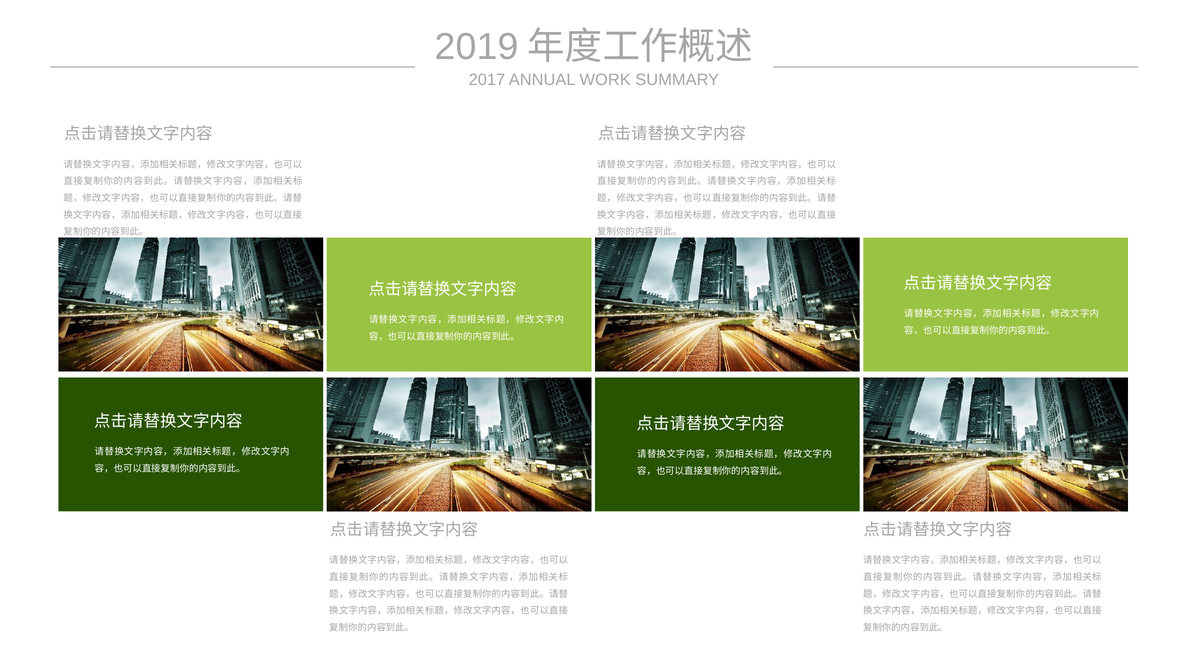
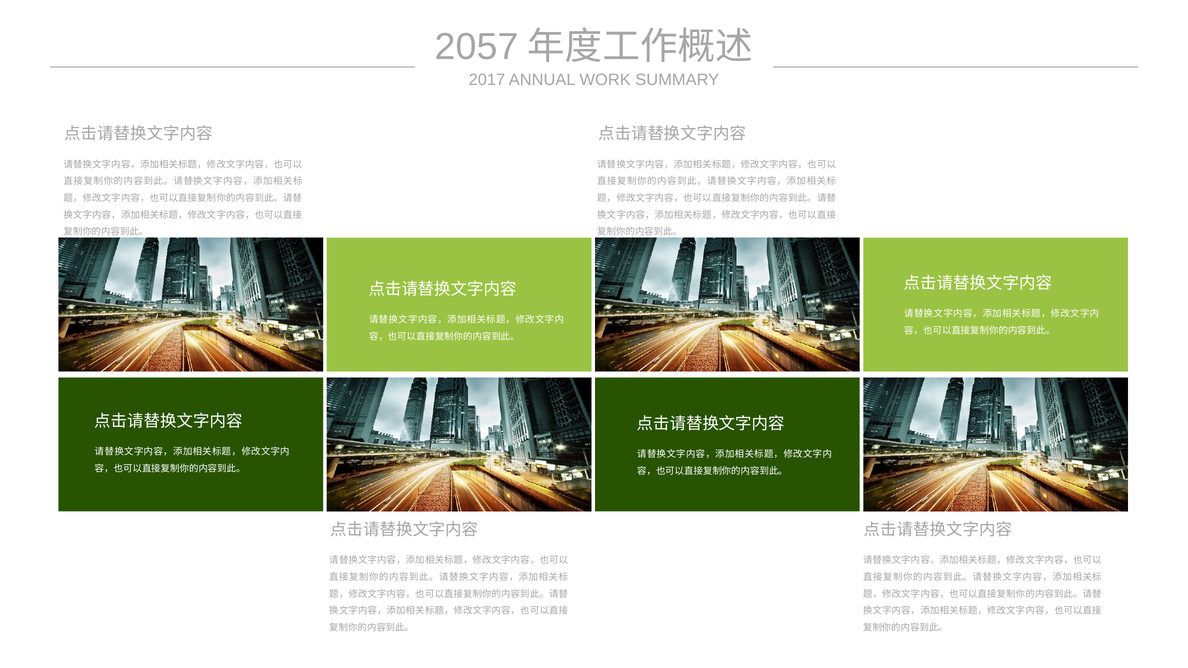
2019: 2019 -> 2057 (477, 47)
